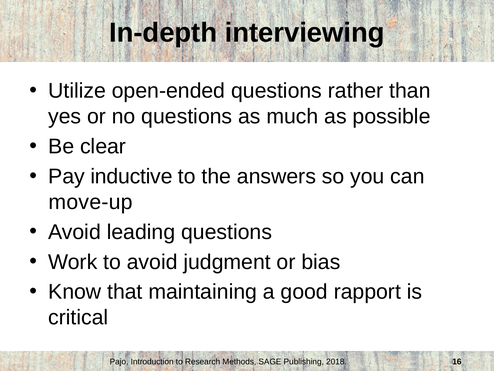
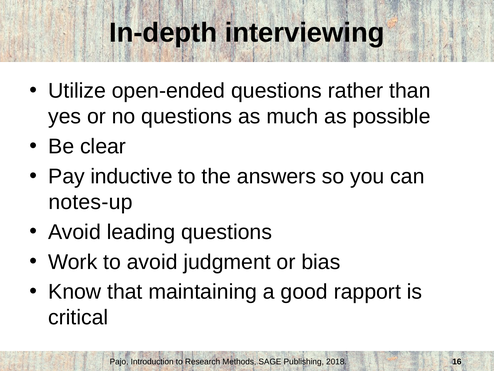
move-up: move-up -> notes-up (91, 202)
